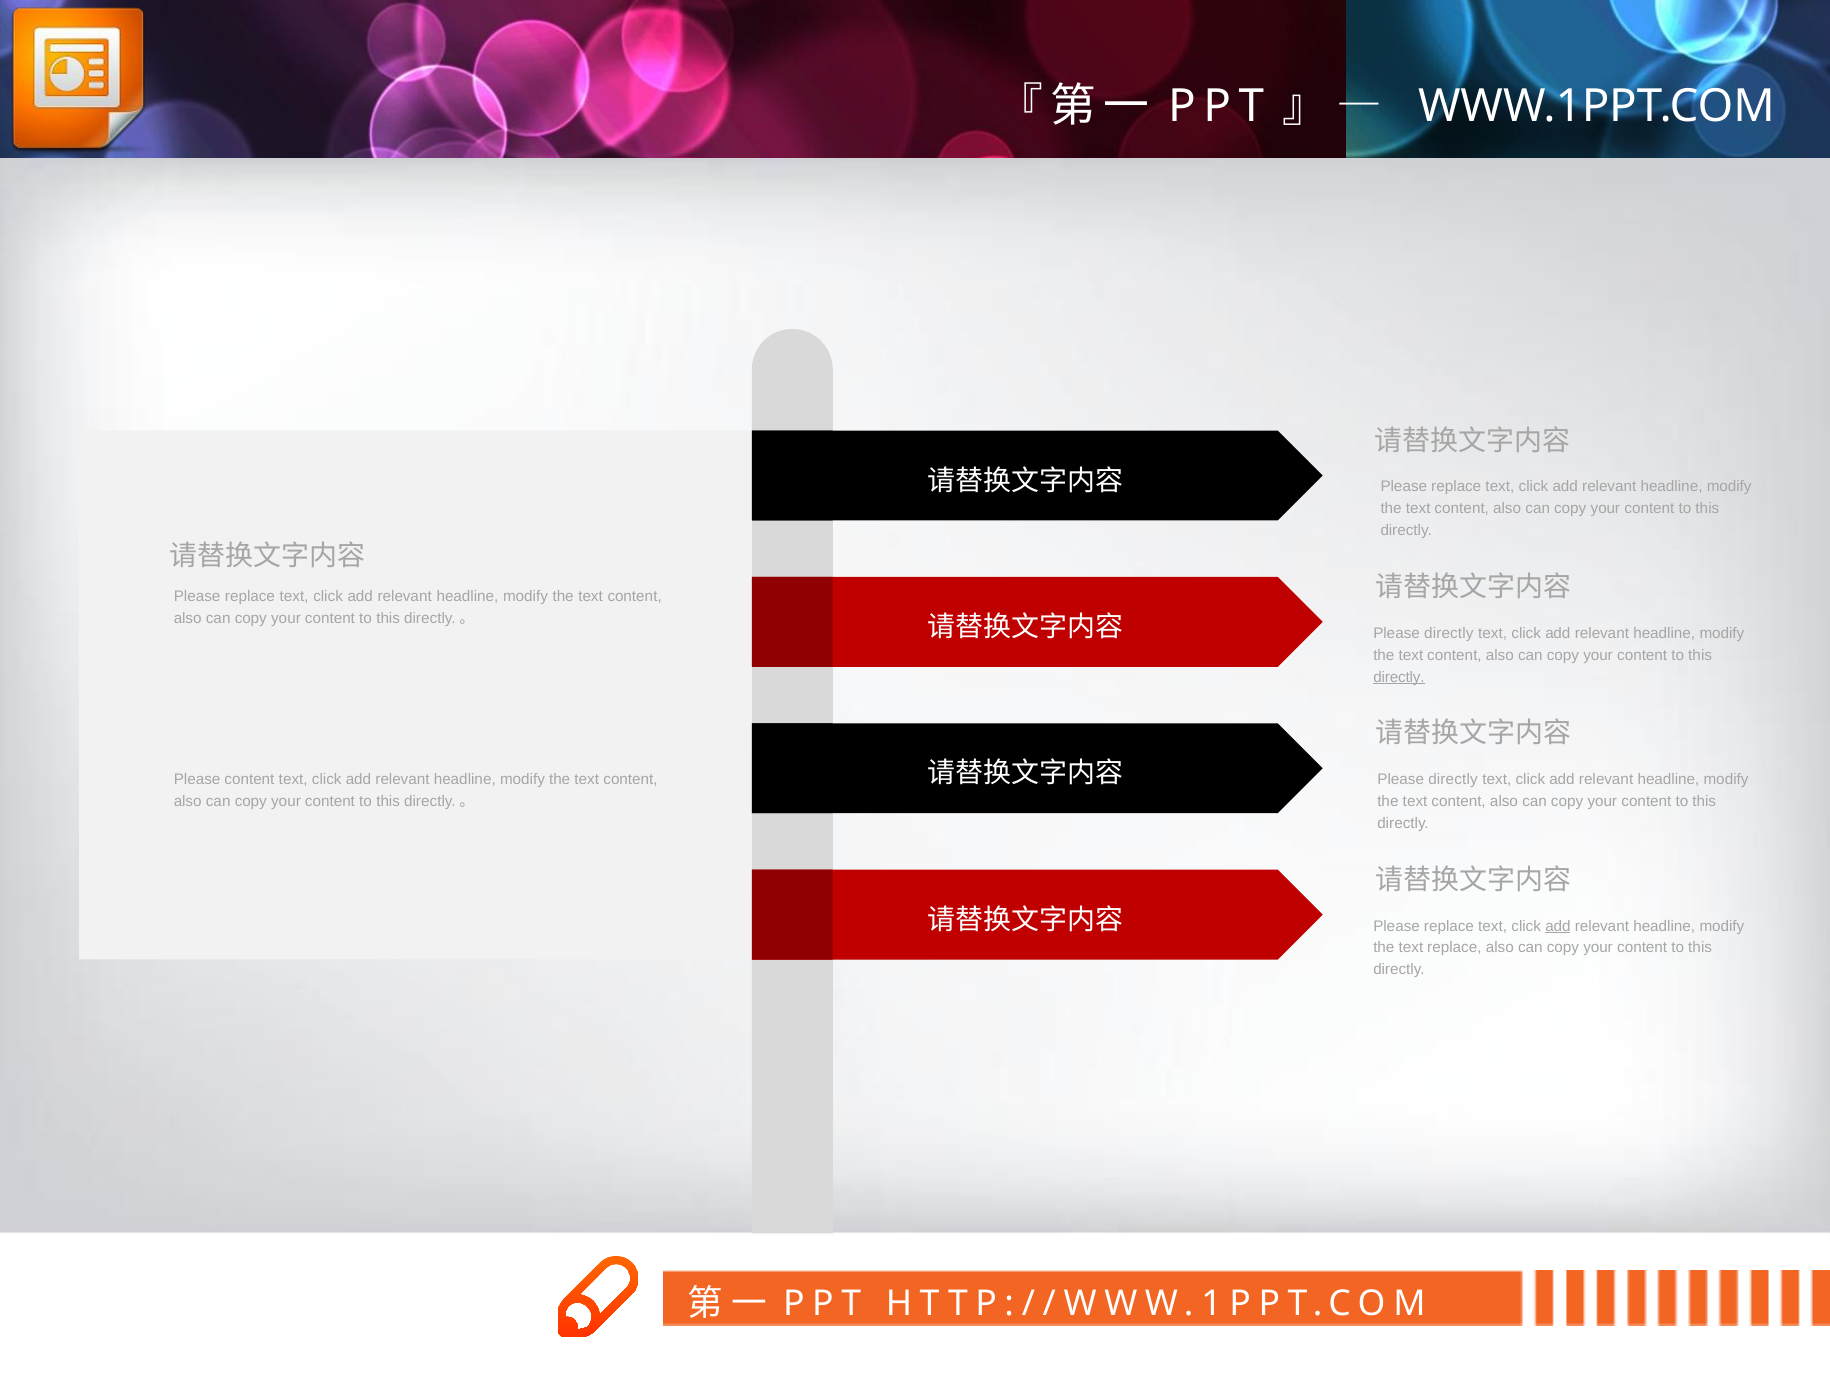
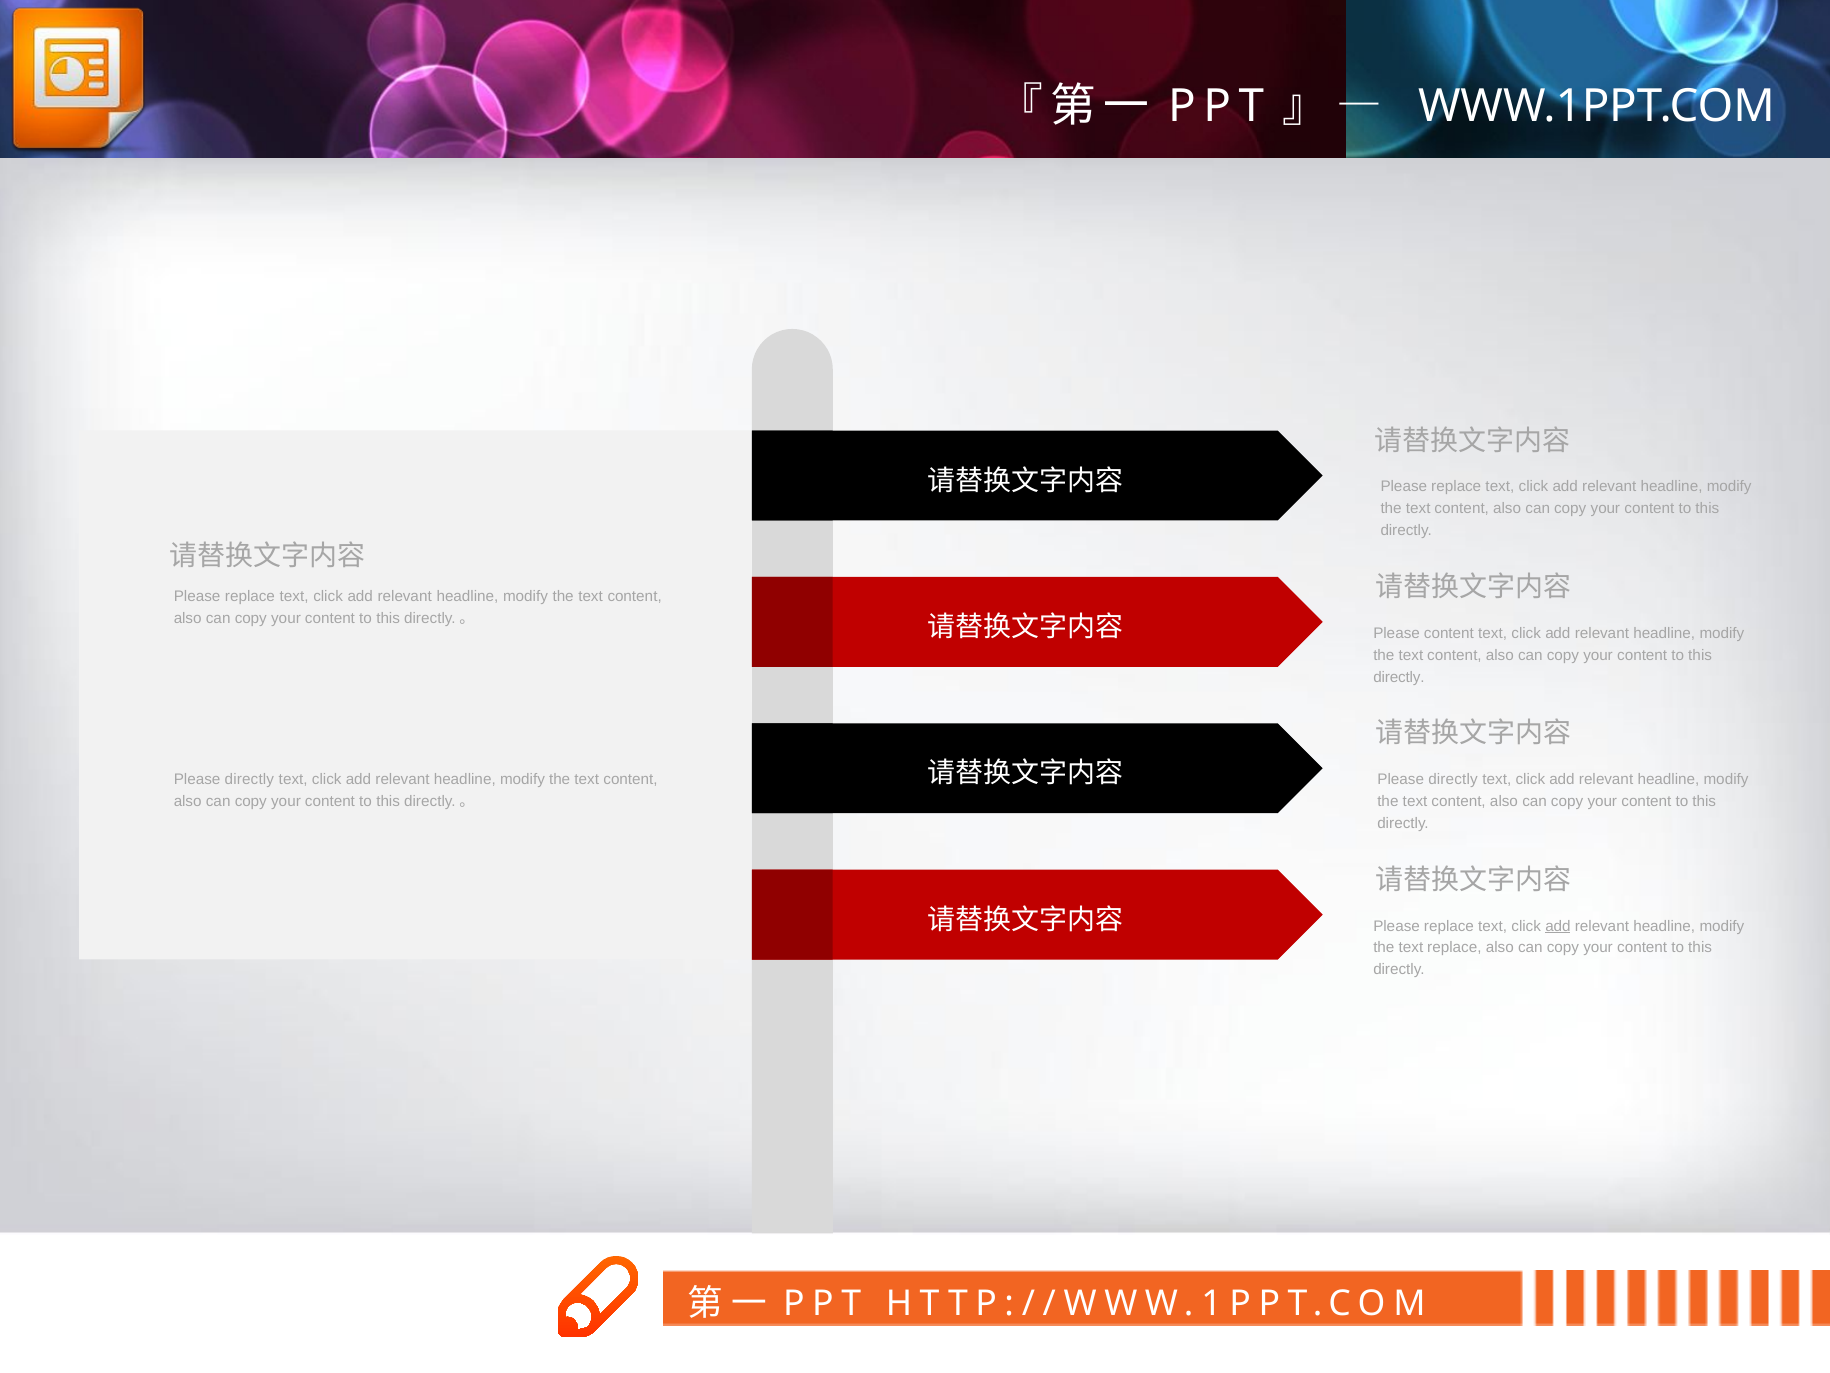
directly: directly -> content (1449, 633)
directly underline: present -> none (1399, 677)
content: content -> directly (249, 779)
